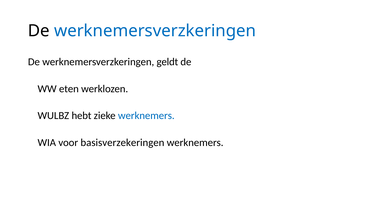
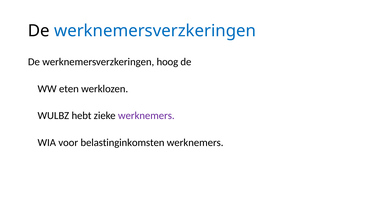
geldt: geldt -> hoog (167, 62)
werknemers colour: blue -> purple (146, 116)
basisverzekeringen: basisverzekeringen -> belastinginkomsten (122, 143)
